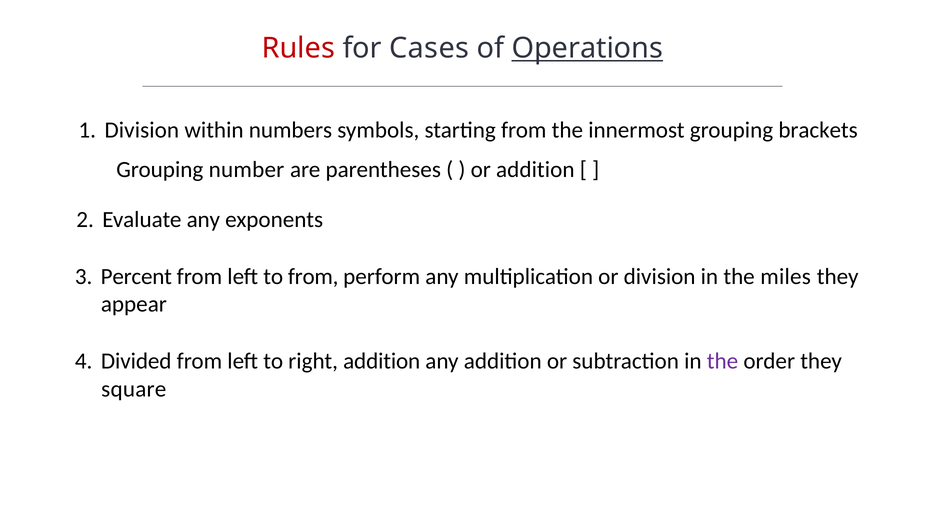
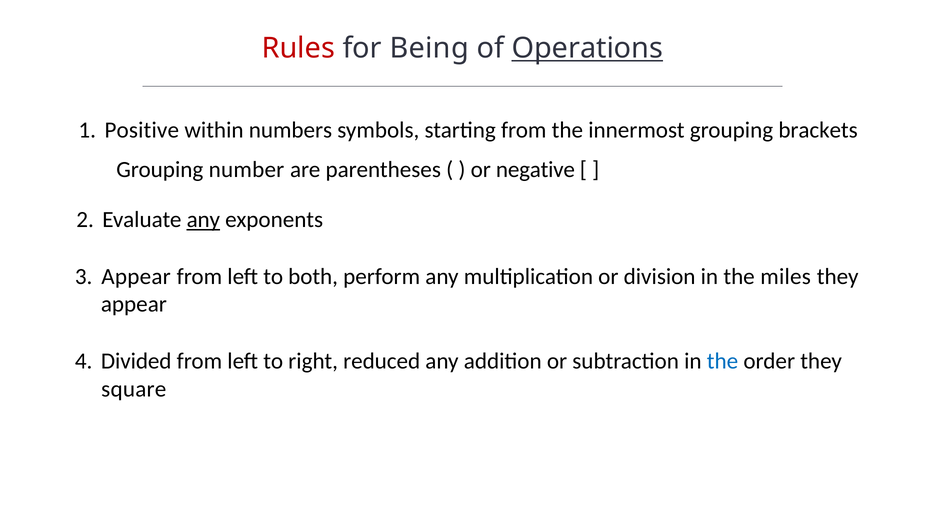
Cases: Cases -> Being (429, 48)
Division: Division -> Positive (142, 130)
or addition: addition -> negative (535, 170)
any underline: none -> present (203, 220)
Percent: Percent -> Appear (136, 277)
to from: from -> both (313, 277)
right addition: addition -> reduced (382, 361)
the colour: purple -> blue (722, 361)
